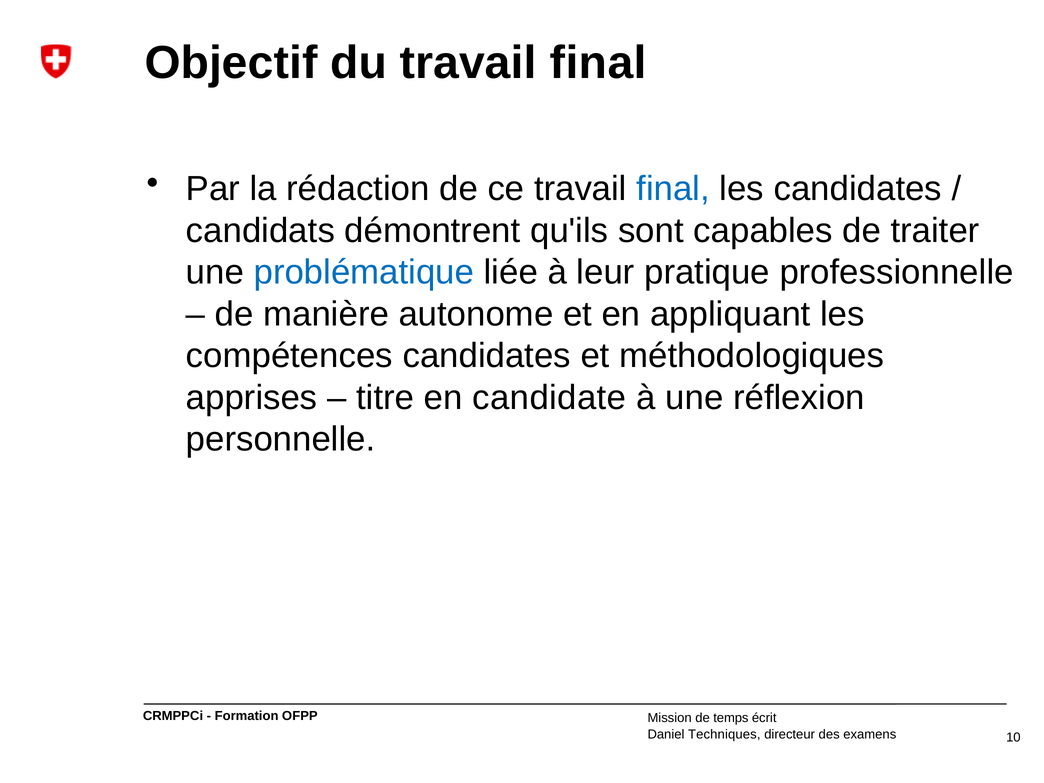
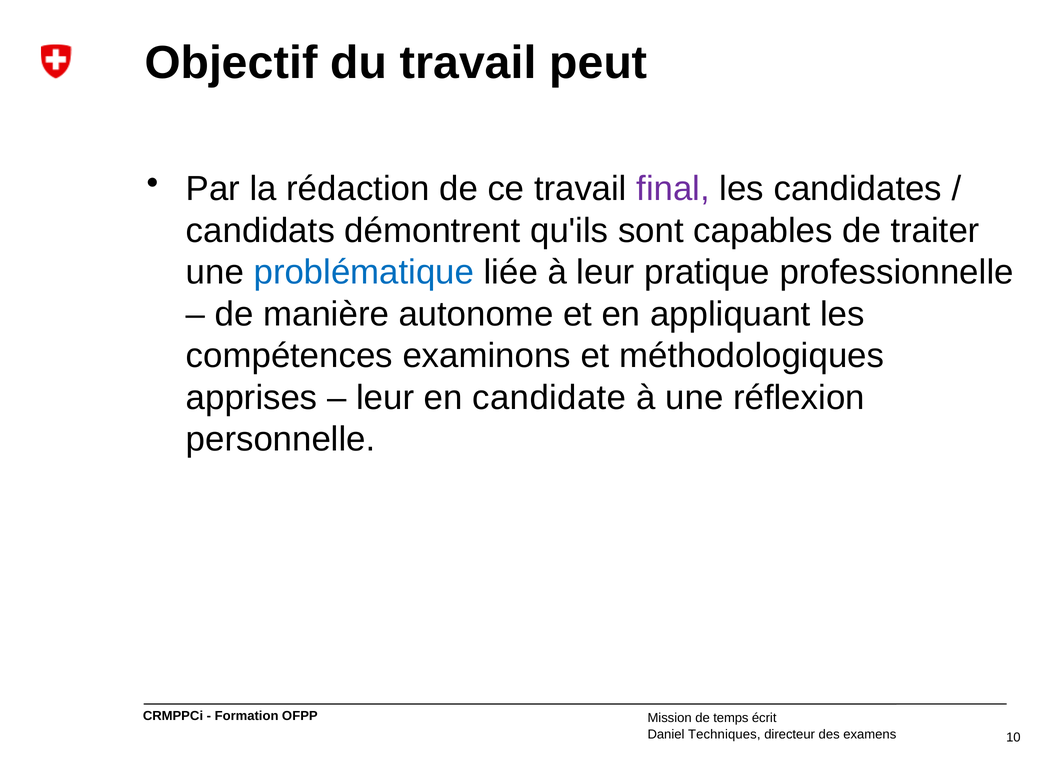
du travail final: final -> peut (598, 63)
final colour: blue -> purple (673, 189)
compétences candidates: candidates -> examinons (487, 356)
titre: titre -> leur (385, 398)
